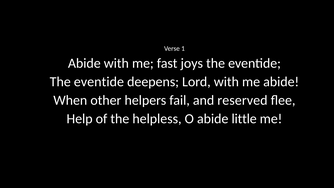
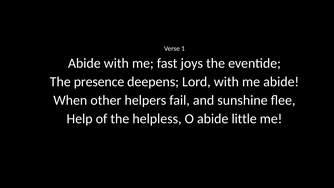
eventide: eventide -> presence (99, 82)
reserved: reserved -> sunshine (242, 100)
